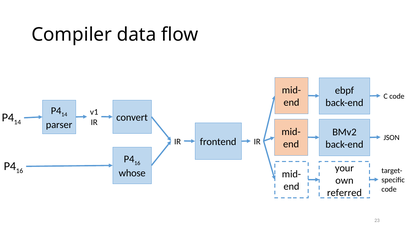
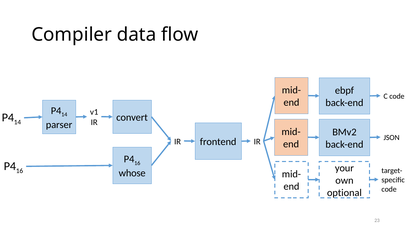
referred: referred -> optional (344, 193)
